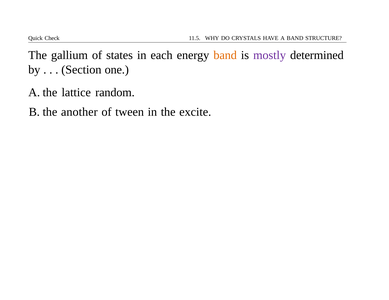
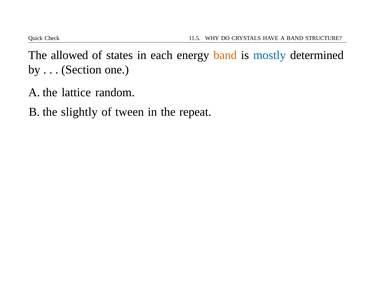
gallium: gallium -> allowed (70, 55)
mostly colour: purple -> blue (270, 55)
another: another -> slightly (79, 112)
excite: excite -> repeat (195, 112)
